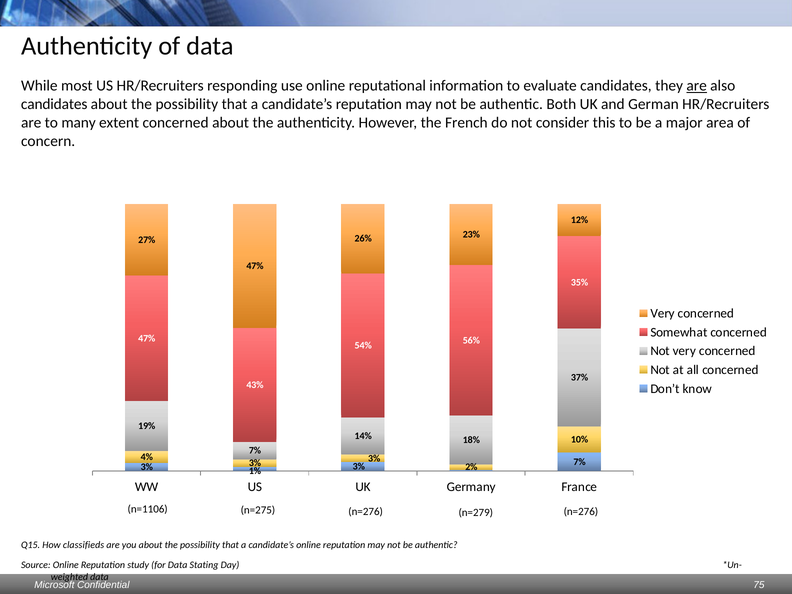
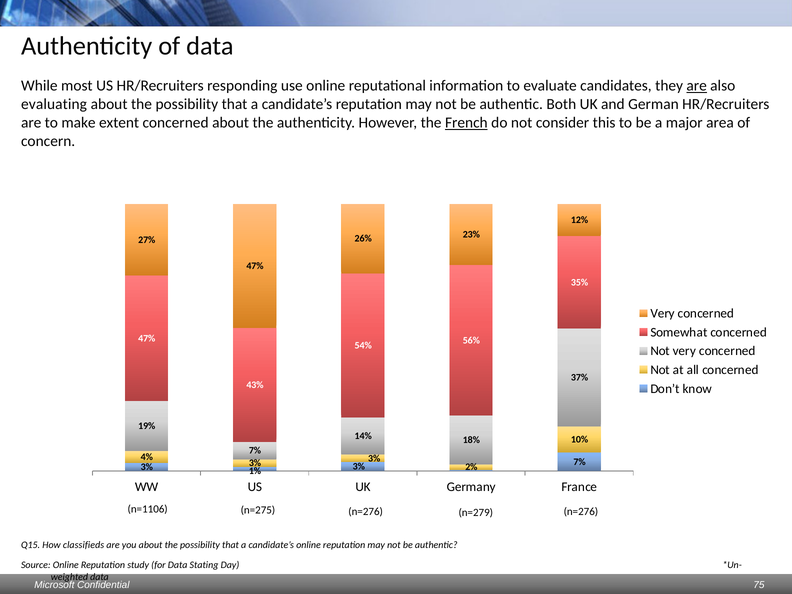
candidates: candidates -> evaluating (54, 104)
many: many -> make (79, 123)
French underline: none -> present (466, 123)
